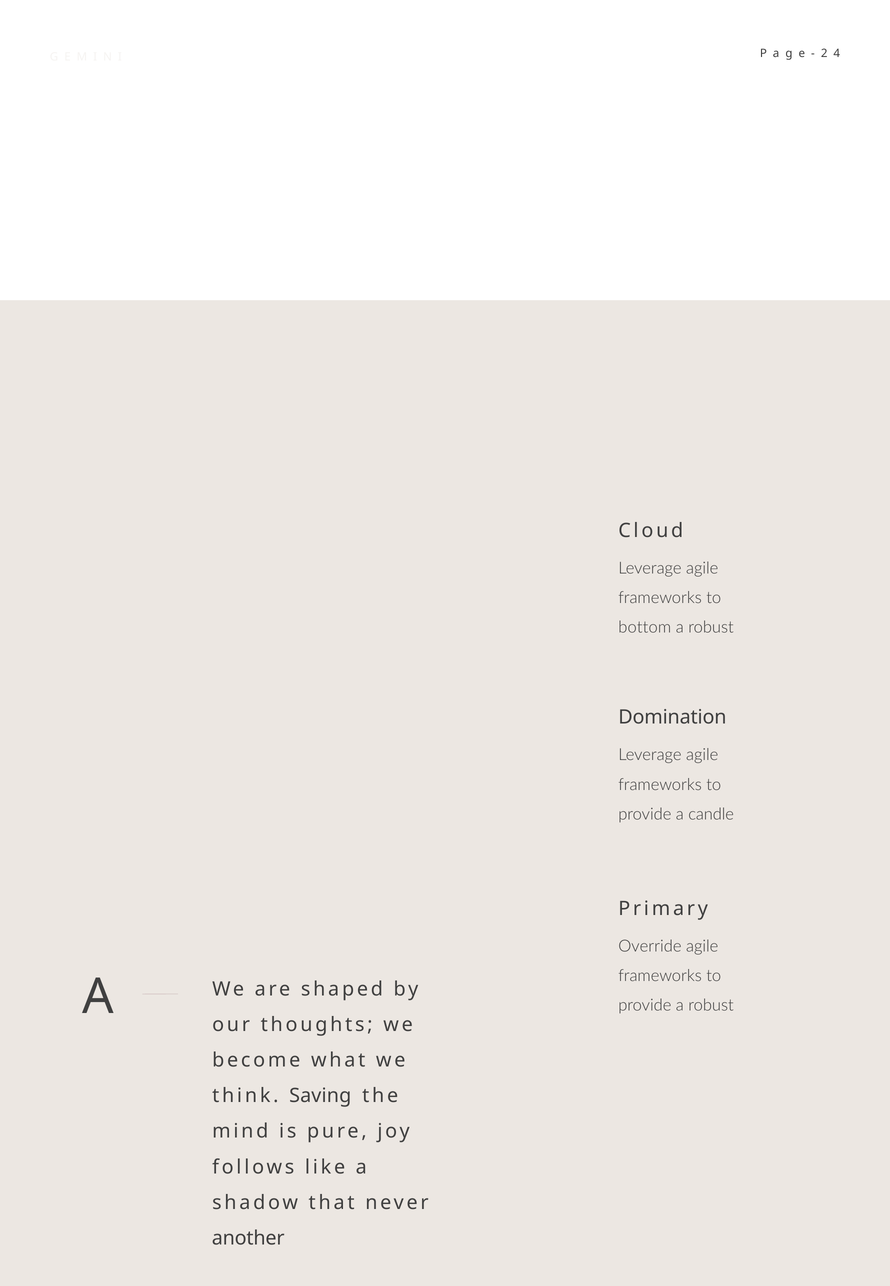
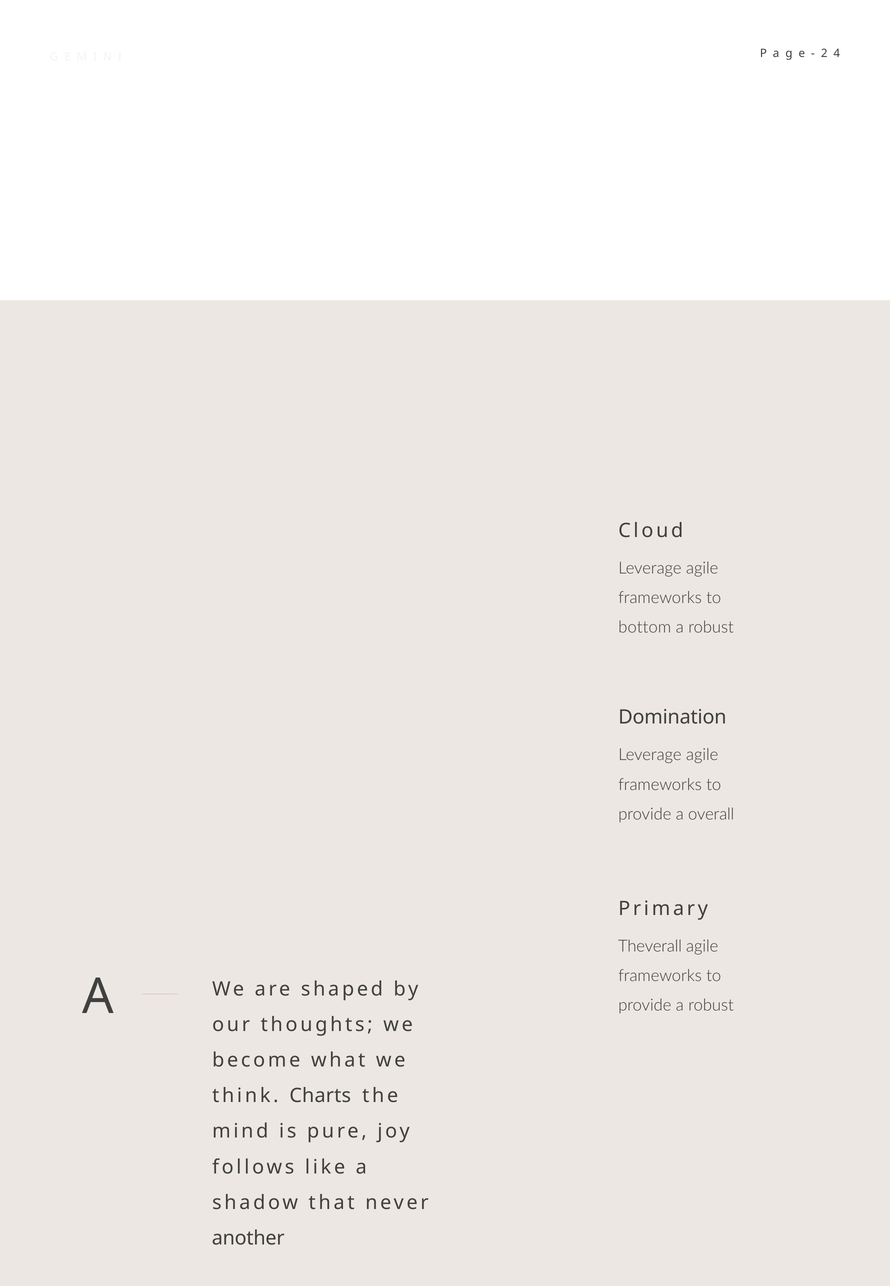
candle: candle -> overall (711, 814)
Override: Override -> Theverall (650, 946)
Saving: Saving -> Charts (320, 1095)
